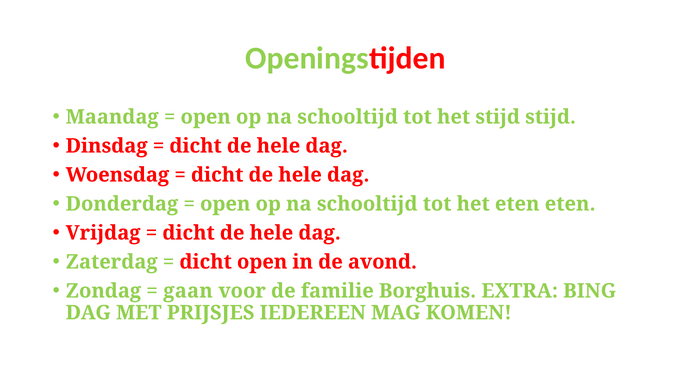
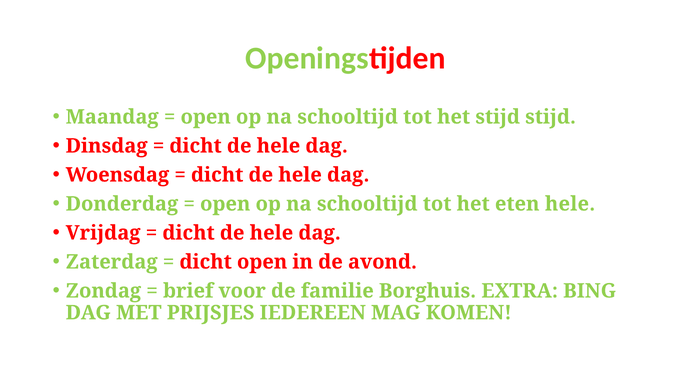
eten eten: eten -> hele (570, 204)
gaan: gaan -> brief (188, 291)
